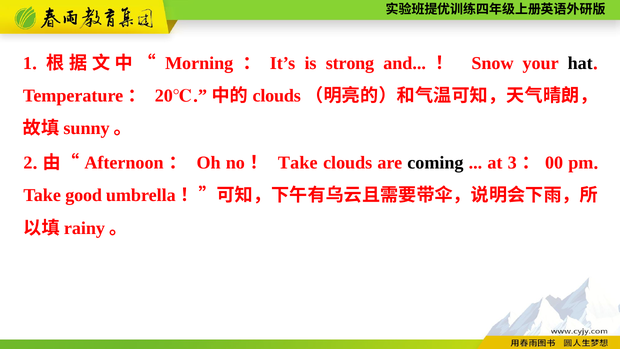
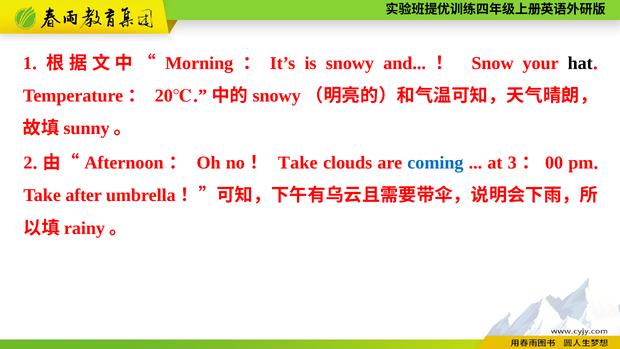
is strong: strong -> snowy (350, 63)
clouds: clouds -> snowy (277, 96)
coming colour: black -> blue (435, 163)
good: good -> after (84, 195)
